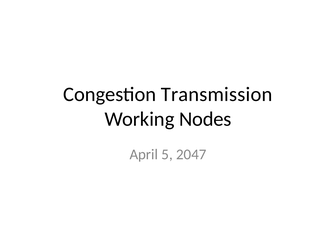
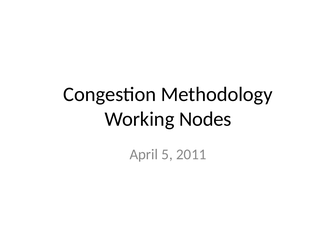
Transmission: Transmission -> Methodology (217, 94)
2047: 2047 -> 2011 (191, 154)
